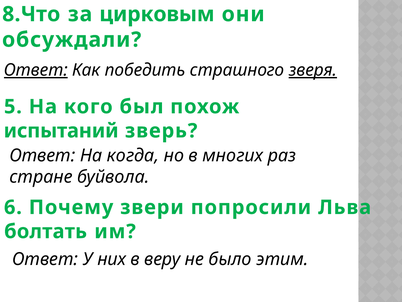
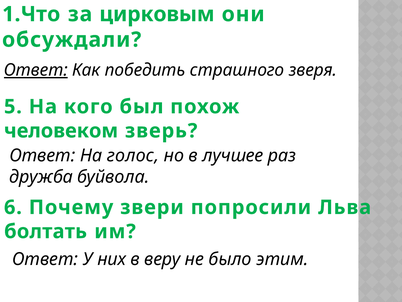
8.Что: 8.Что -> 1.Что (31, 14)
зверя underline: present -> none (313, 70)
испытаний: испытаний -> человеком (61, 131)
когда: когда -> голос (133, 155)
многих: многих -> лучшее (233, 155)
стране: стране -> дружба (41, 177)
